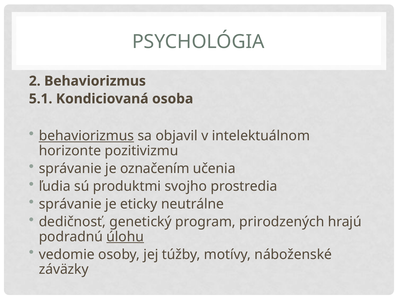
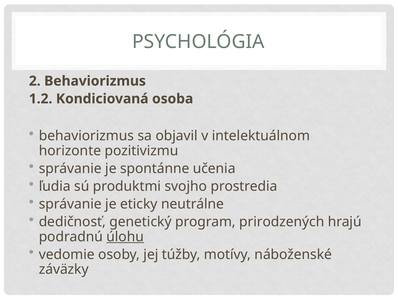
5.1: 5.1 -> 1.2 (41, 99)
behaviorizmus underline: present -> none (86, 136)
označením: označením -> spontánne (155, 168)
